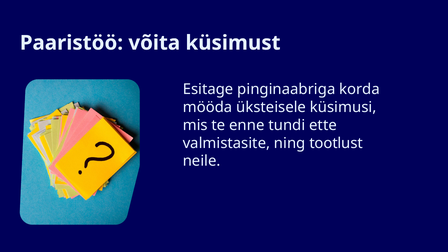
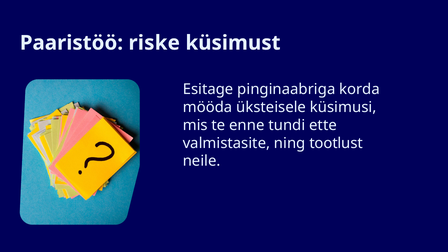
võita: võita -> riske (154, 43)
